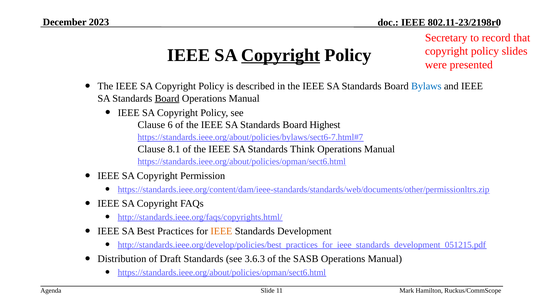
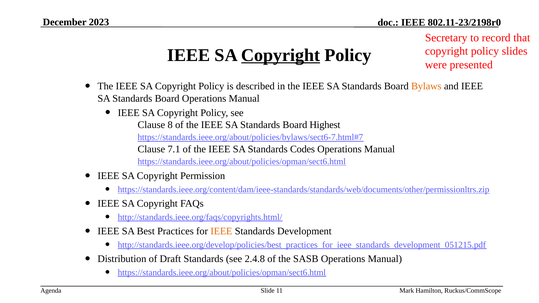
Bylaws colour: blue -> orange (426, 86)
Board underline: present -> none (167, 98)
6: 6 -> 8 (170, 125)
8.1: 8.1 -> 7.1 (174, 149)
Think: Think -> Codes (303, 149)
3.6.3: 3.6.3 -> 2.4.8 (255, 259)
